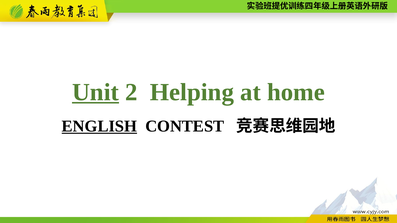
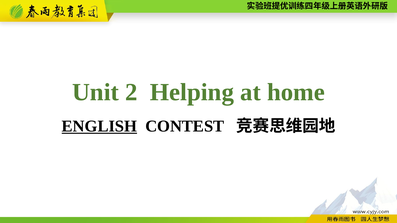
Unit underline: present -> none (95, 92)
